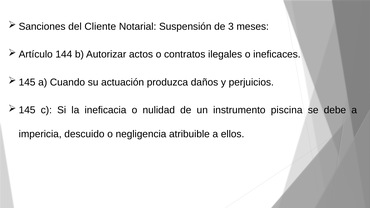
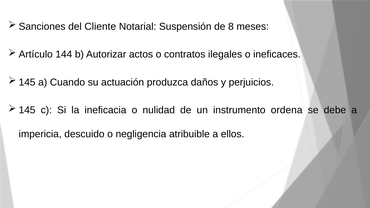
3: 3 -> 8 (231, 27)
piscina: piscina -> ordena (287, 110)
